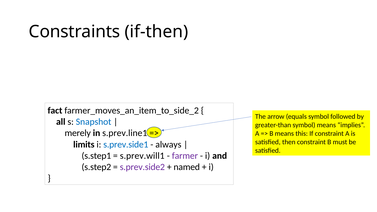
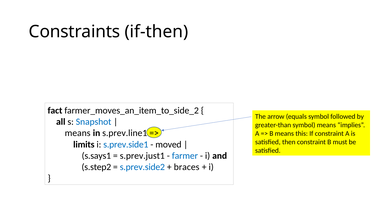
merely: merely -> means (78, 133)
always: always -> moved (168, 144)
s.step1: s.step1 -> s.says1 (96, 156)
s.prev.will1: s.prev.will1 -> s.prev.just1 (142, 156)
farmer colour: purple -> blue (185, 156)
s.prev.side2 colour: purple -> blue (142, 167)
named: named -> braces (187, 167)
